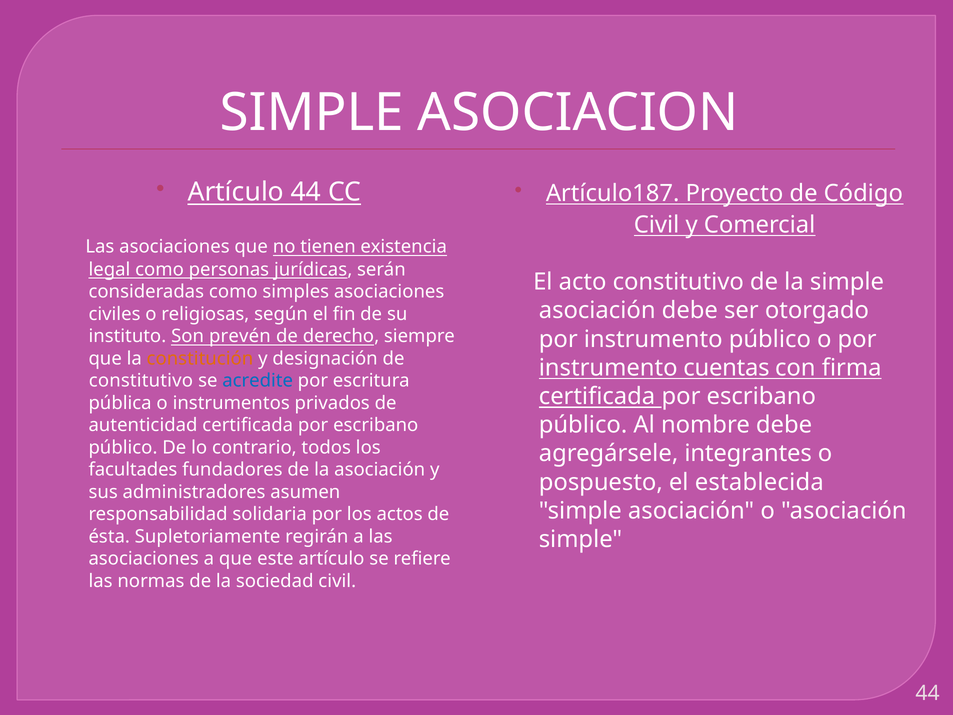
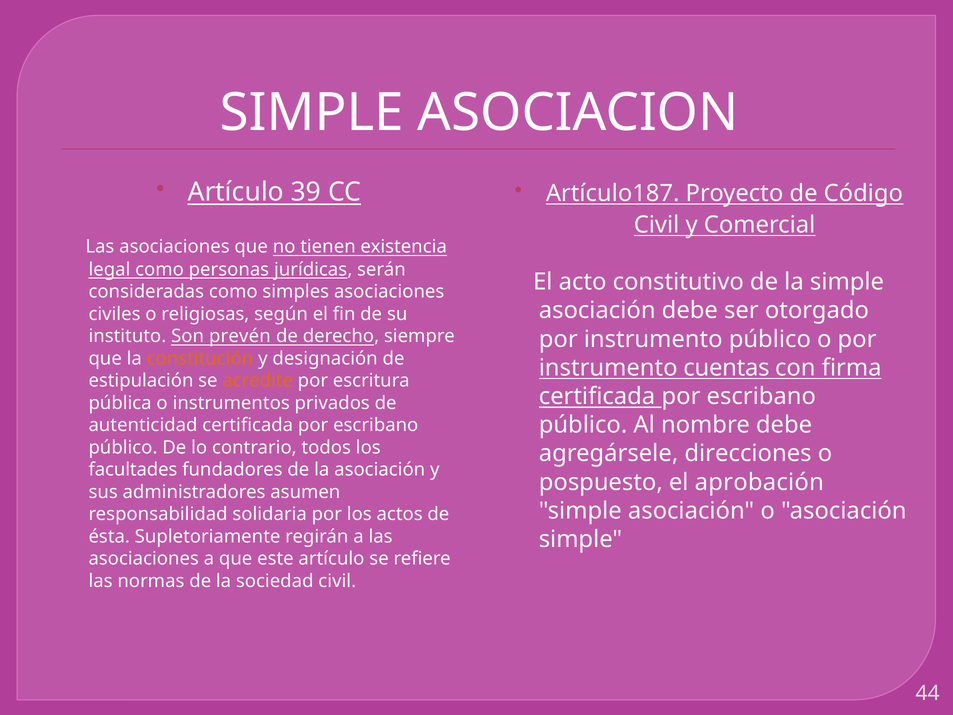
Artículo 44: 44 -> 39 (306, 192)
constitutivo: constitutivo -> estipulación (141, 381)
acredite colour: blue -> orange (258, 381)
integrantes: integrantes -> direcciones (748, 453)
establecida: establecida -> aprobación (759, 482)
